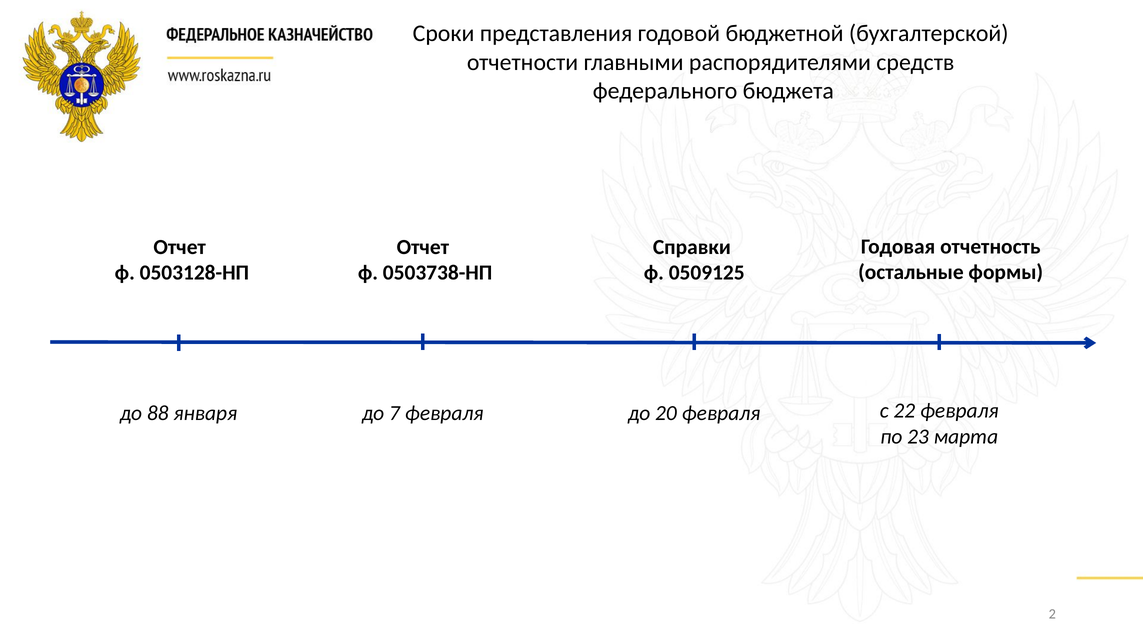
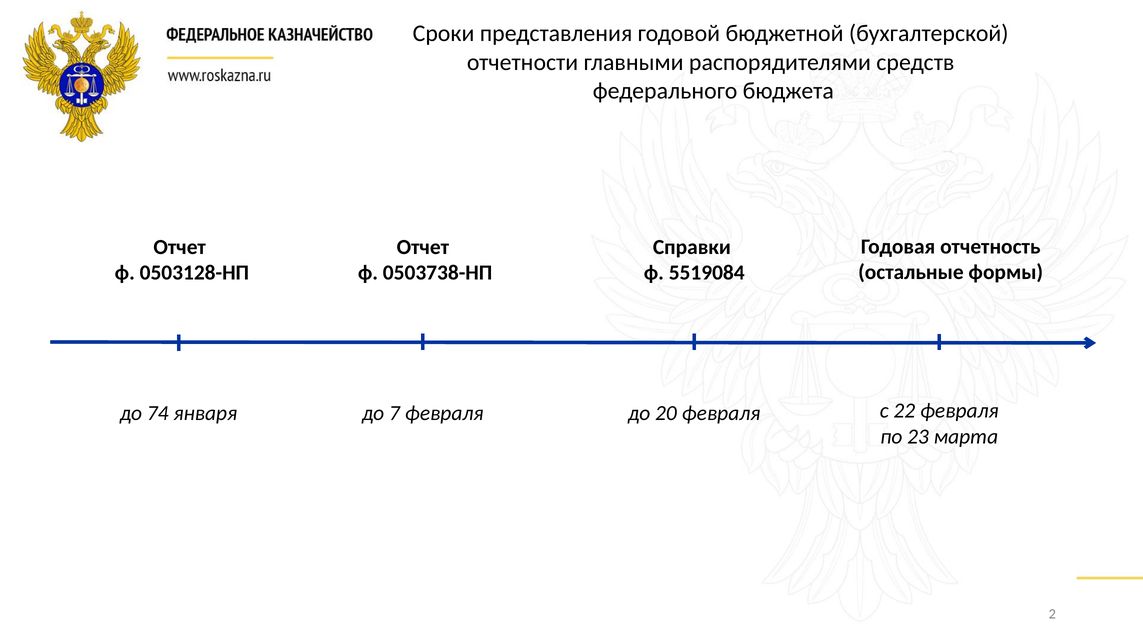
0509125: 0509125 -> 5519084 (707, 273)
88: 88 -> 74 (158, 413)
